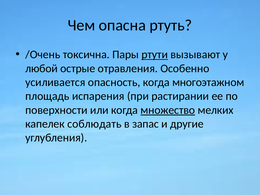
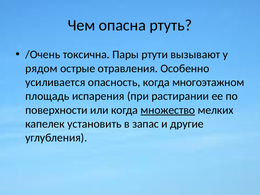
ртути underline: present -> none (155, 55)
любой: любой -> рядом (41, 68)
соблюдать: соблюдать -> установить (94, 124)
